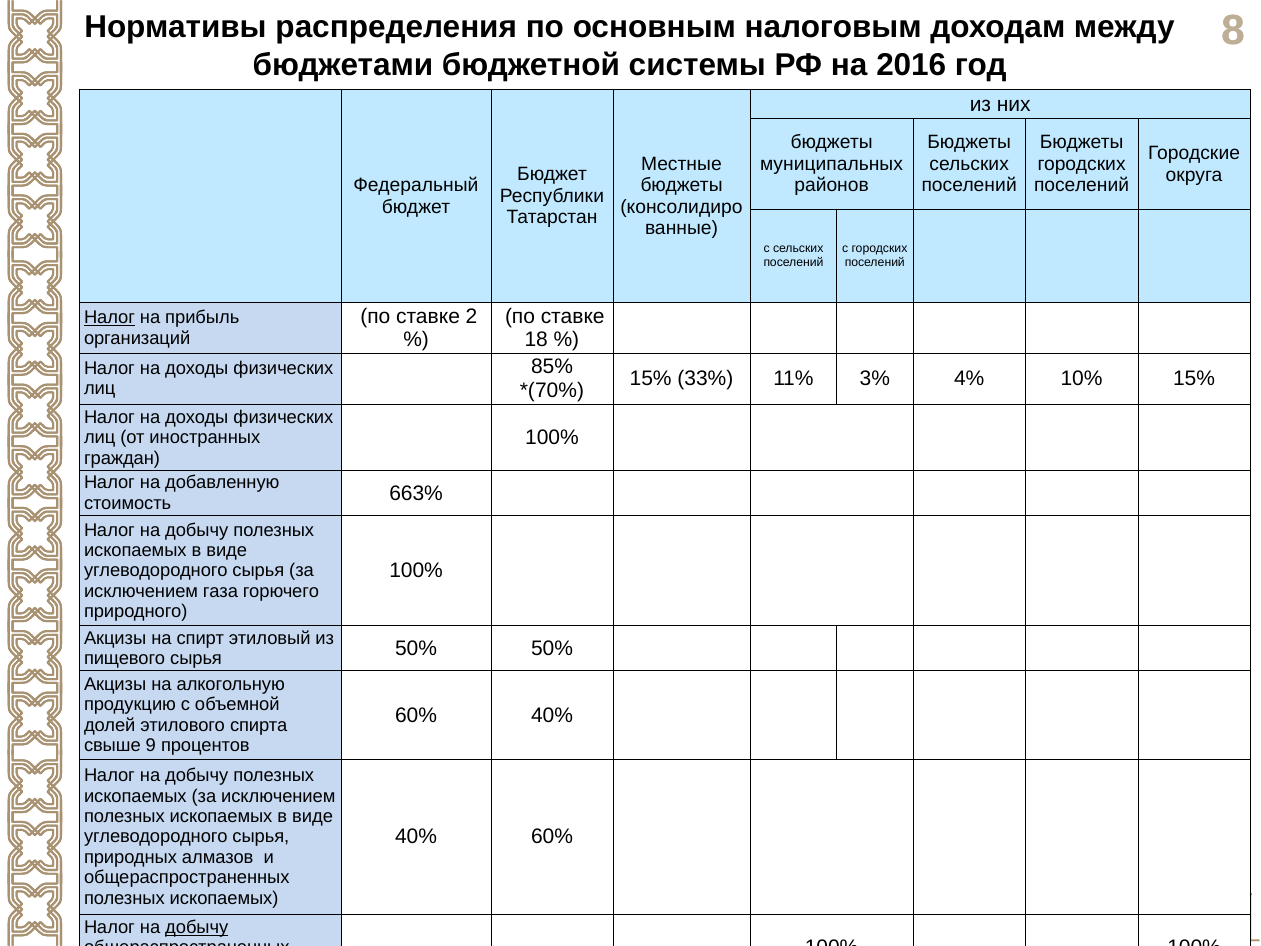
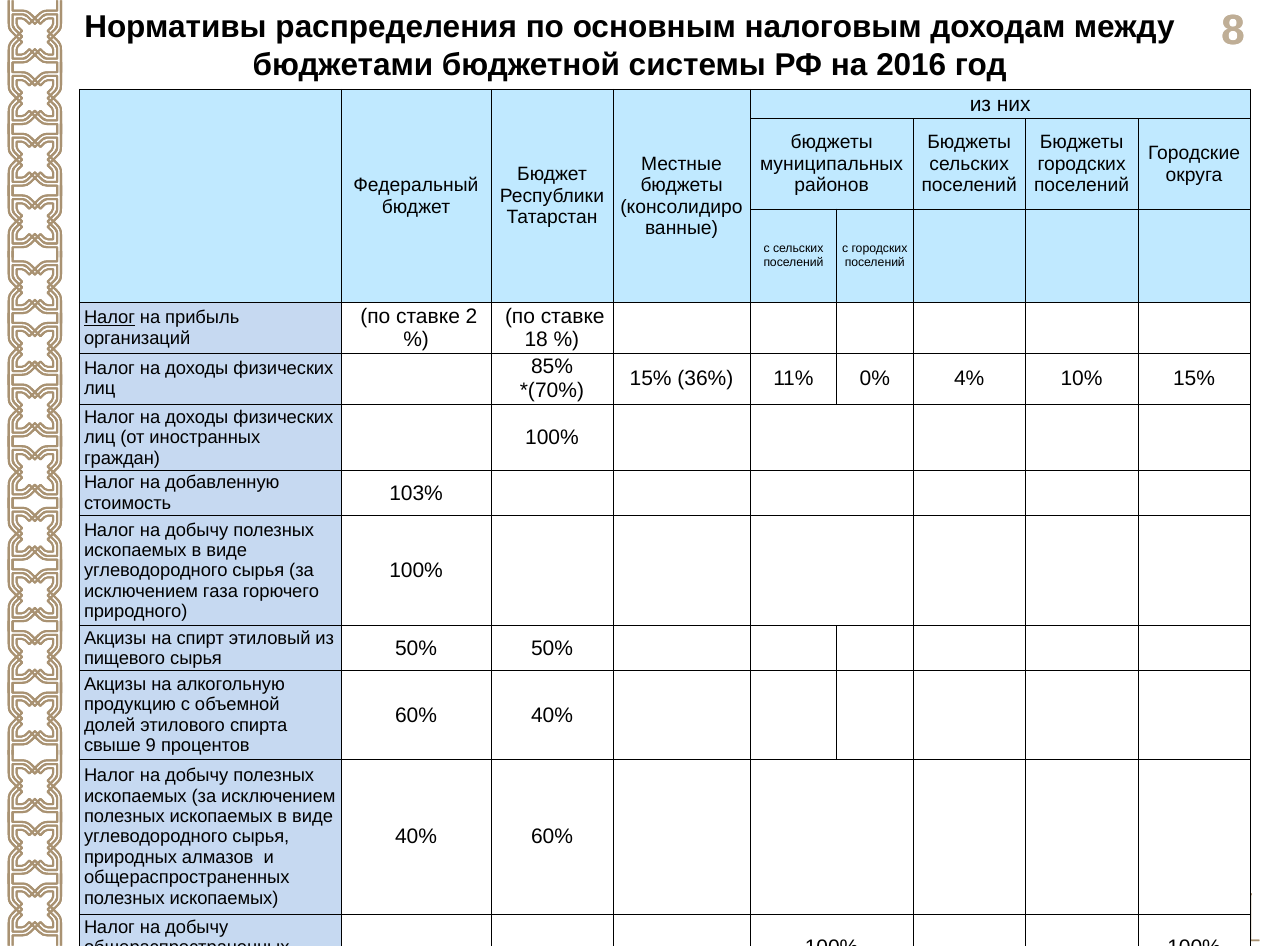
33%: 33% -> 36% (705, 379)
3%: 3% -> 0% (875, 379)
663%: 663% -> 103% (416, 493)
добычу underline: present -> none (197, 927)
